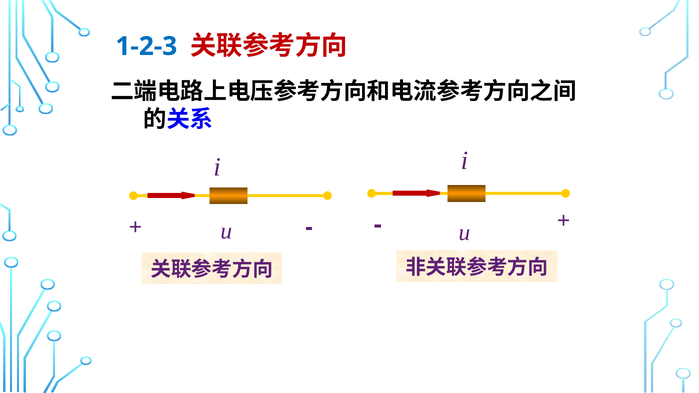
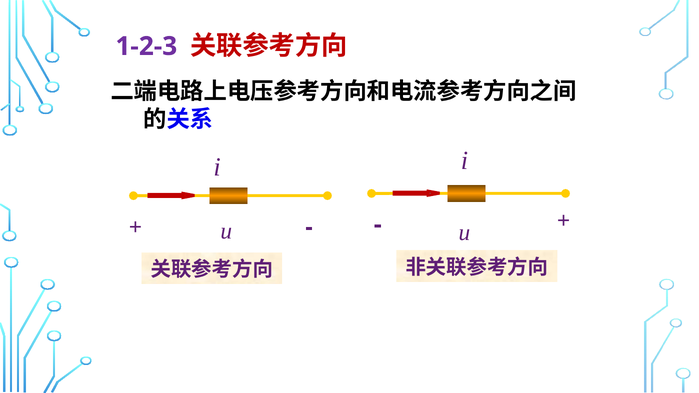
1-2-3 colour: blue -> purple (146, 46)
